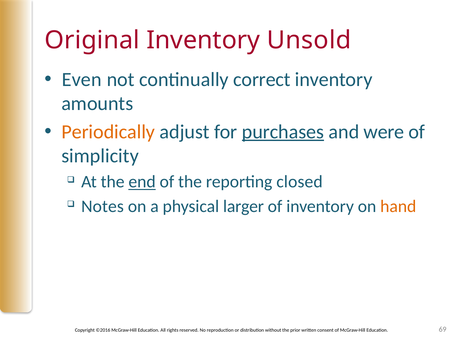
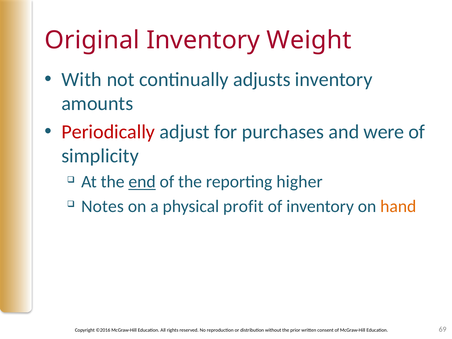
Unsold: Unsold -> Weight (309, 40)
Even: Even -> With (82, 80)
correct: correct -> adjusts (262, 80)
Periodically colour: orange -> red (108, 132)
purchases underline: present -> none (283, 132)
closed: closed -> higher (300, 182)
larger: larger -> profit (243, 206)
